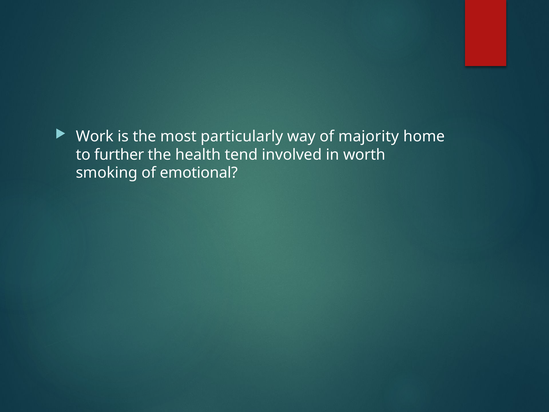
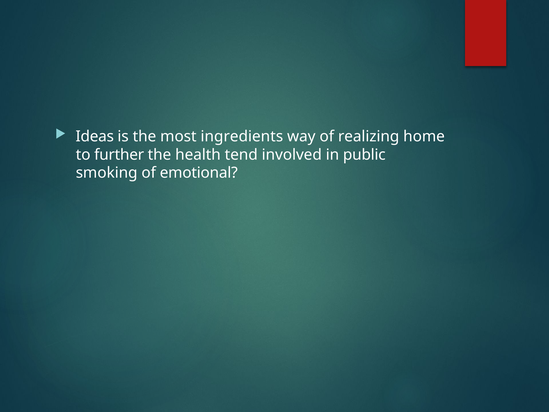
Work: Work -> Ideas (95, 136)
particularly: particularly -> ingredients (242, 136)
majority: majority -> realizing (369, 136)
worth: worth -> public (364, 155)
